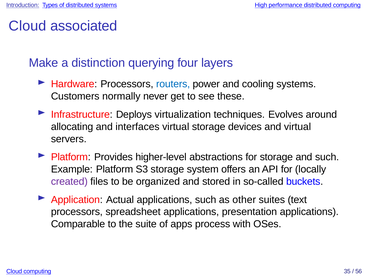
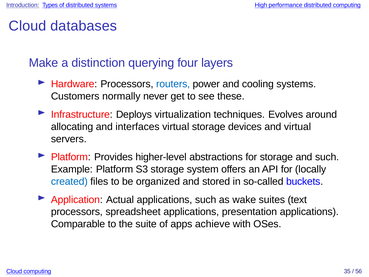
associated: associated -> databases (84, 26)
created colour: purple -> blue (69, 181)
other: other -> wake (244, 200)
process: process -> achieve (213, 224)
